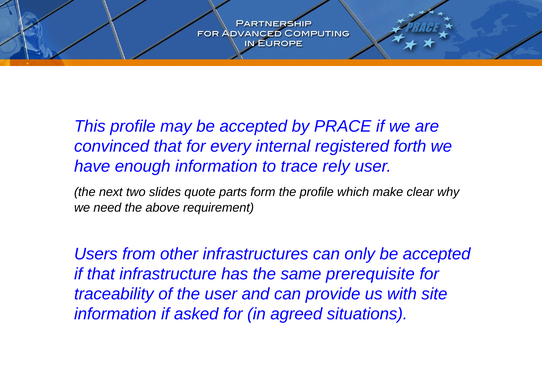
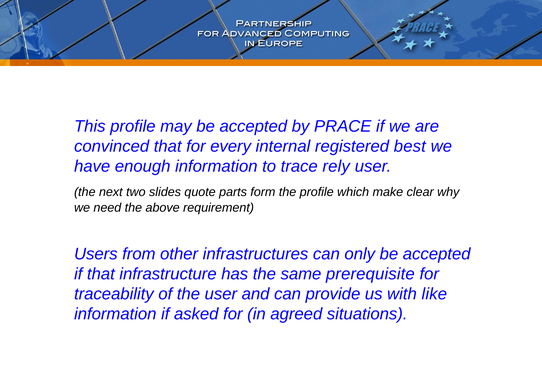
forth: forth -> best (410, 146)
site: site -> like (434, 294)
